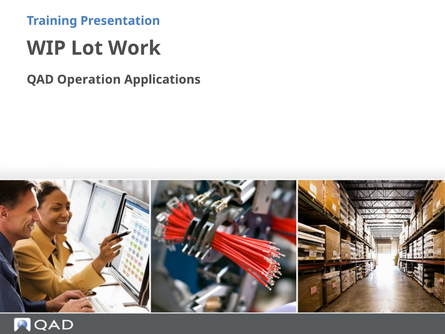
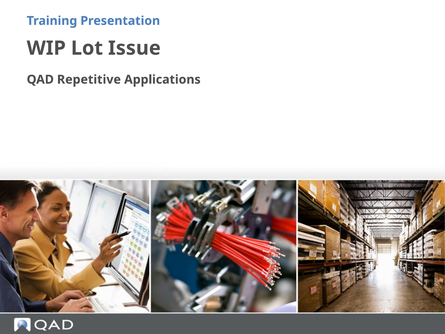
Work: Work -> Issue (134, 48)
Operation: Operation -> Repetitive (89, 80)
